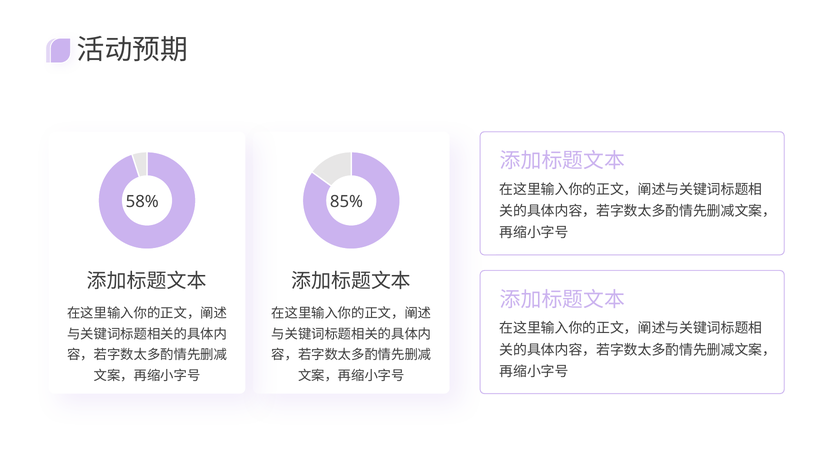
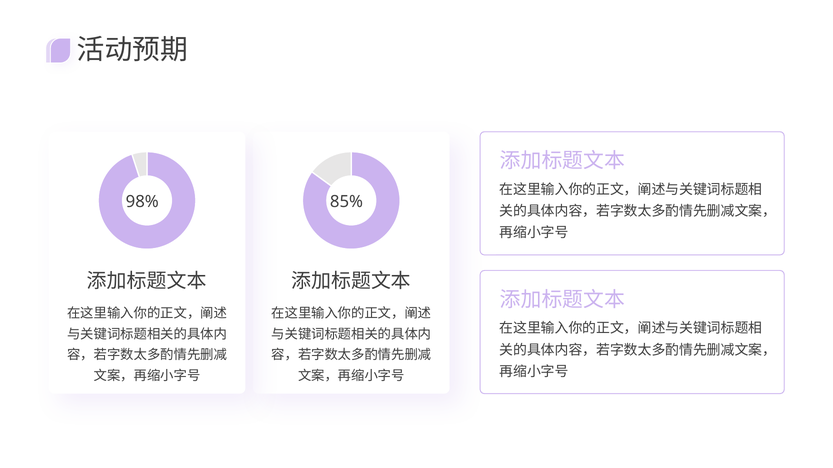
58%: 58% -> 98% (142, 202)
